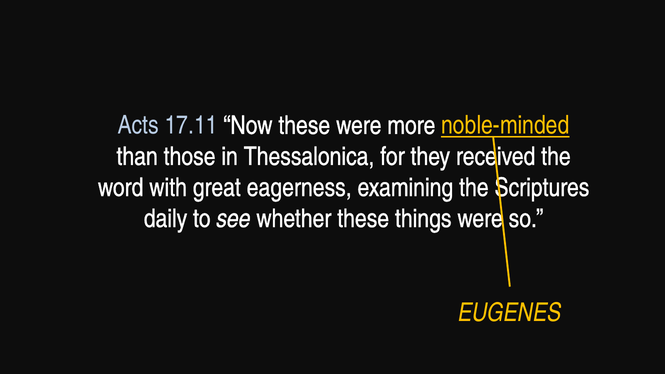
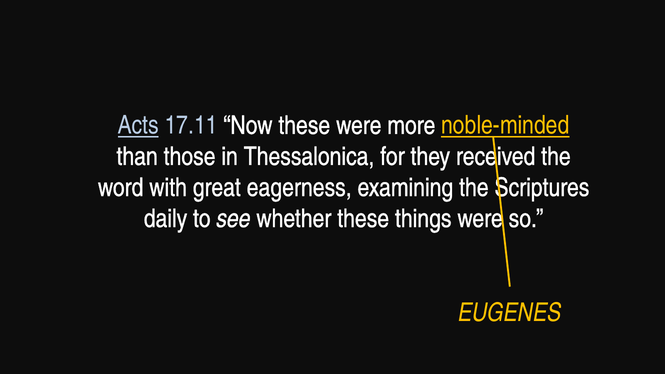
Acts underline: none -> present (138, 125)
